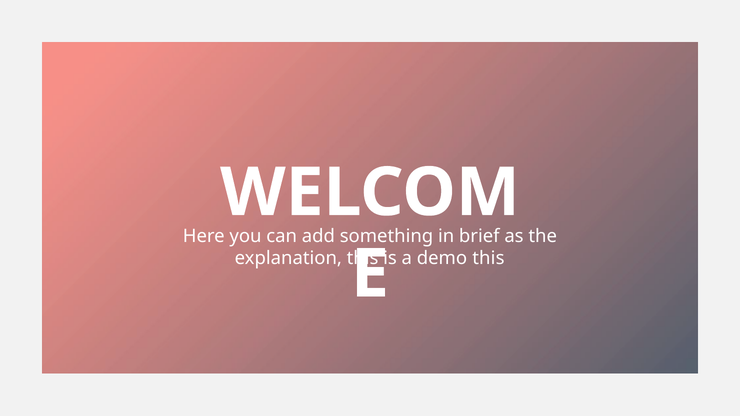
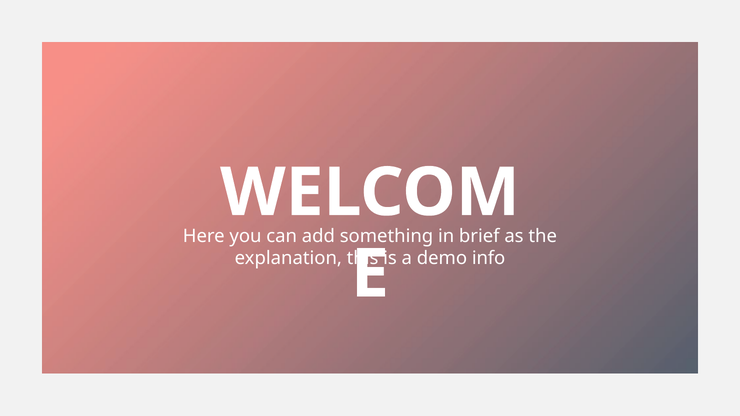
demo this: this -> info (489, 258)
